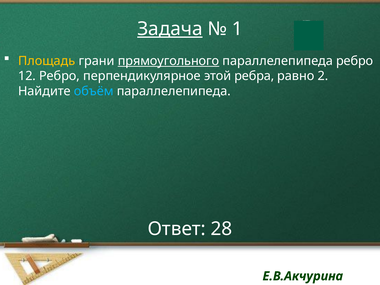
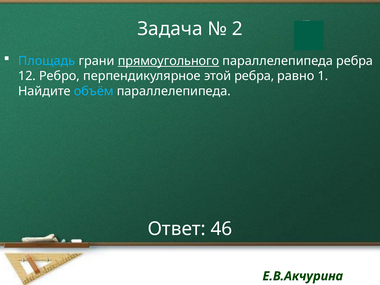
Задача underline: present -> none (170, 29)
1: 1 -> 2 (237, 29)
Площадь colour: yellow -> light blue (47, 61)
параллелепипеда ребро: ребро -> ребра (355, 61)
2: 2 -> 1 (323, 76)
28: 28 -> 46 (221, 229)
